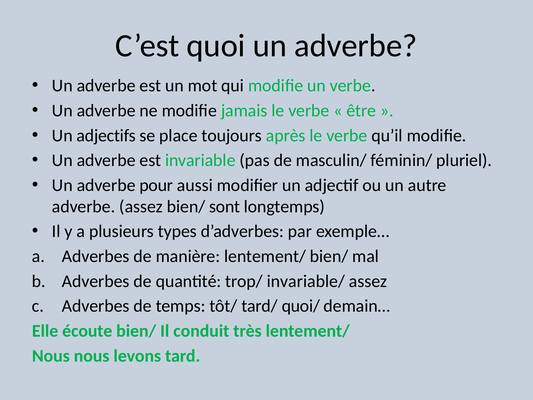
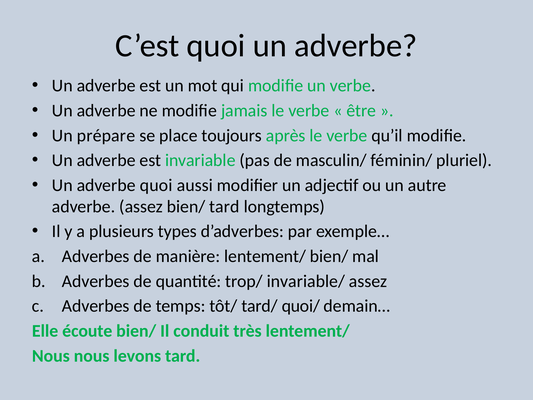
adjectifs: adjectifs -> prépare (106, 135)
adverbe pour: pour -> quoi (156, 185)
bien/ sont: sont -> tard (224, 206)
